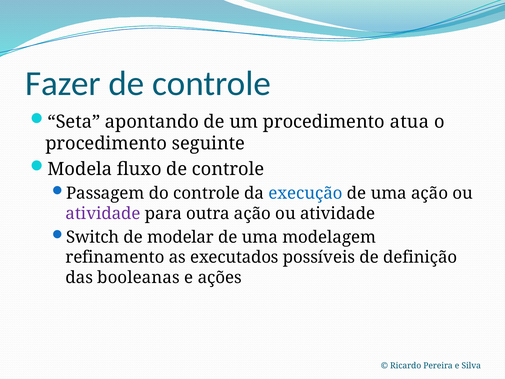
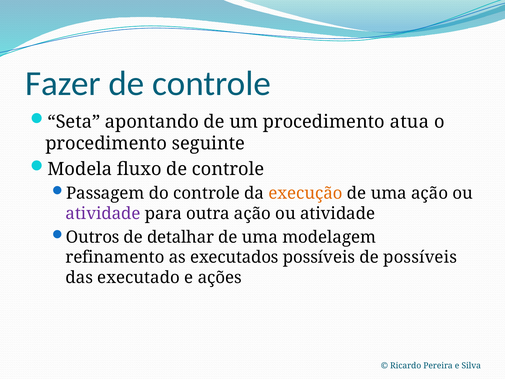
execução colour: blue -> orange (306, 193)
Switch: Switch -> Outros (93, 237)
modelar: modelar -> detalhar (181, 237)
de definição: definição -> possíveis (420, 257)
booleanas: booleanas -> executado (139, 277)
